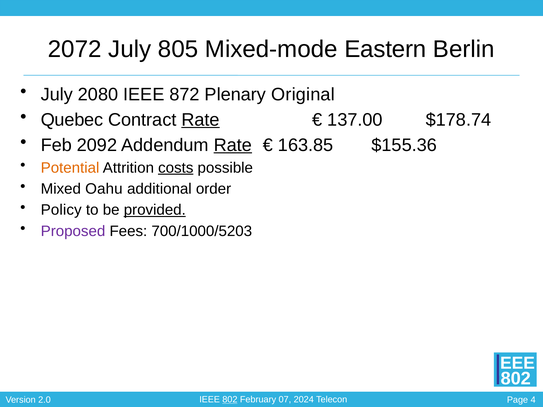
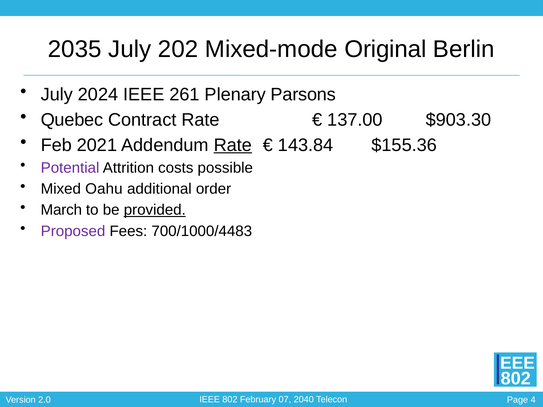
2072: 2072 -> 2035 (75, 49)
805: 805 -> 202 (178, 49)
Eastern: Eastern -> Original (385, 49)
2080: 2080 -> 2024 (98, 95)
872: 872 -> 261 (185, 95)
Original: Original -> Parsons (303, 95)
Rate underline: present -> none (201, 120)
$178.74: $178.74 -> $903.30 (459, 120)
2092: 2092 -> 2021 (97, 145)
163.85: 163.85 -> 143.84 (306, 145)
Potential colour: orange -> purple (70, 168)
costs underline: present -> none (176, 168)
Policy: Policy -> March (61, 210)
700/1000/5203: 700/1000/5203 -> 700/1000/4483 (202, 231)
802 underline: present -> none (230, 400)
2024: 2024 -> 2040 (304, 400)
